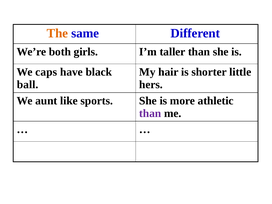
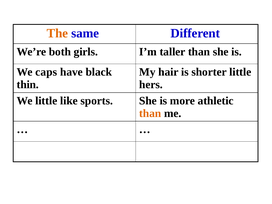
ball: ball -> thin (28, 85)
We aunt: aunt -> little (46, 101)
than colour: purple -> orange (150, 113)
